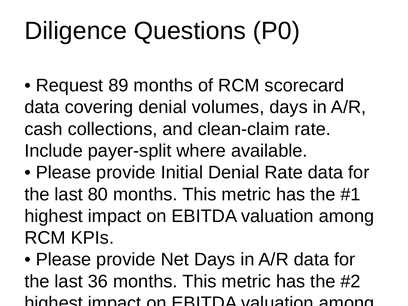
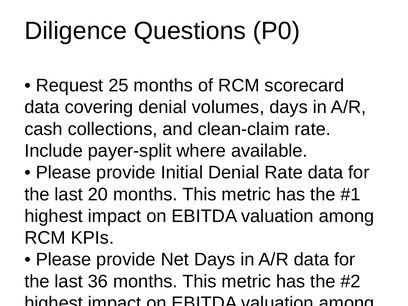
89: 89 -> 25 (118, 86)
80: 80 -> 20 (98, 194)
